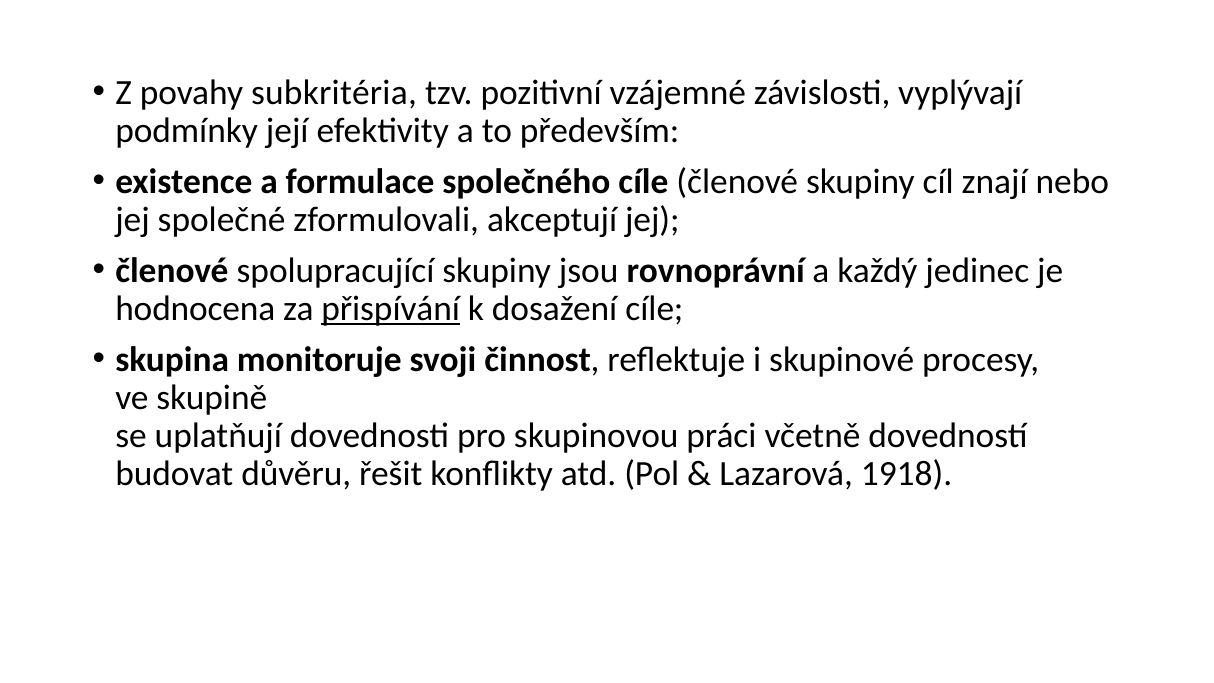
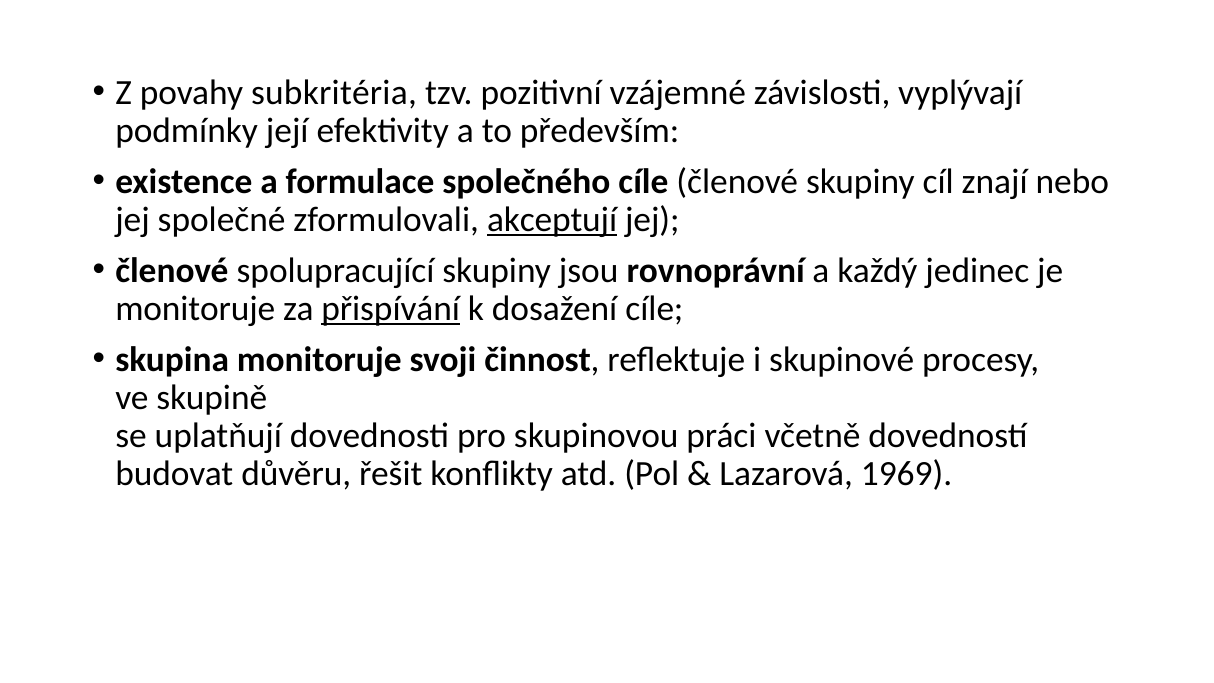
akceptují underline: none -> present (552, 220)
hodnocena: hodnocena -> monitoruje (195, 309)
1918: 1918 -> 1969 (907, 474)
